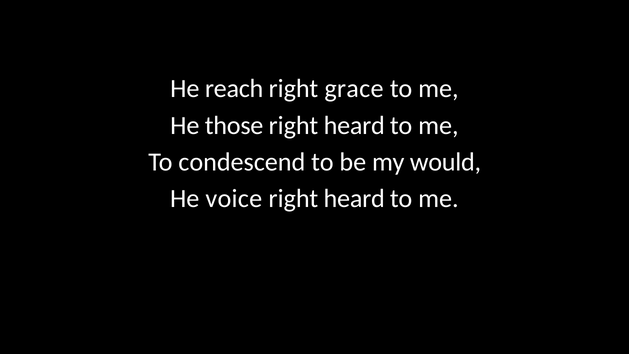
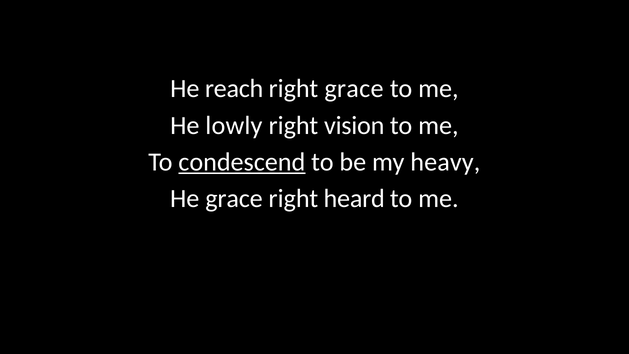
those: those -> lowly (234, 125)
heard: heard -> vision (354, 125)
condescend underline: none -> present (242, 162)
would: would -> heavy (445, 162)
He voice: voice -> grace (234, 199)
